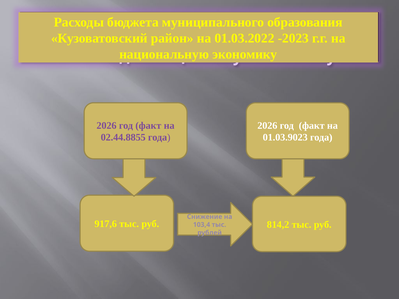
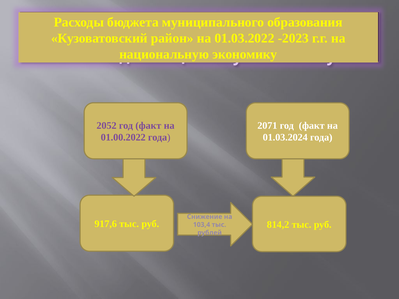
2026: 2026 -> 2052 (107, 126)
2026: 2026 -> 2071 (267, 126)
02.44.8855: 02.44.8855 -> 01.00.2022 (123, 138)
01.03.9023: 01.03.9023 -> 01.03.2024 (285, 138)
